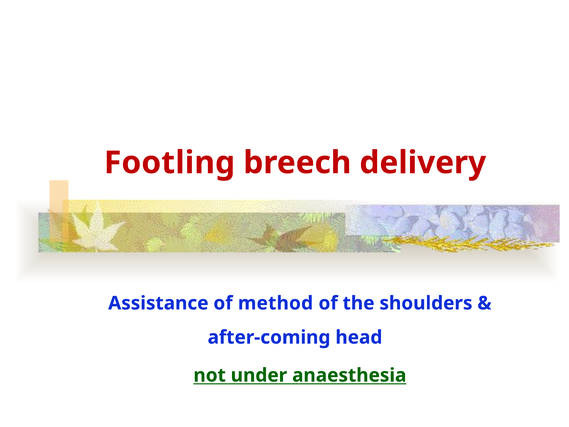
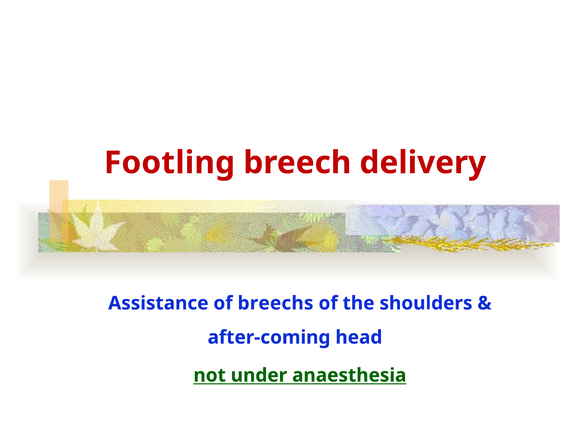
method: method -> breechs (275, 303)
